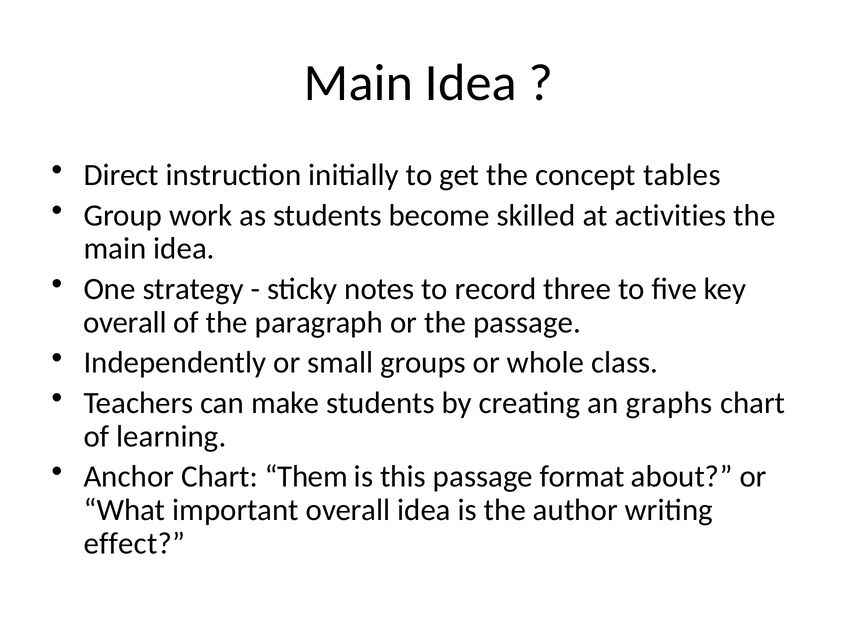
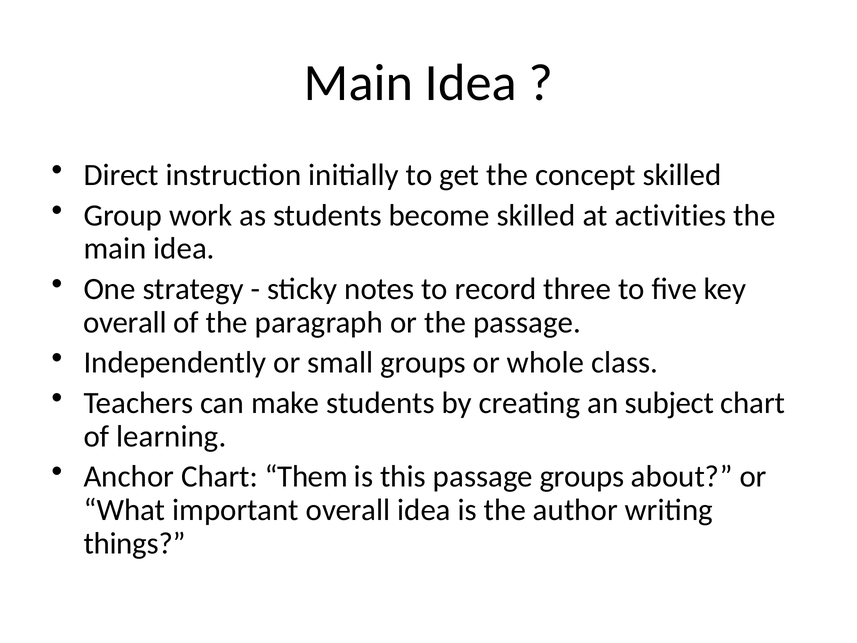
concept tables: tables -> skilled (682, 175)
graphs: graphs -> subject (669, 403)
passage format: format -> groups (582, 476)
effect: effect -> things (135, 543)
